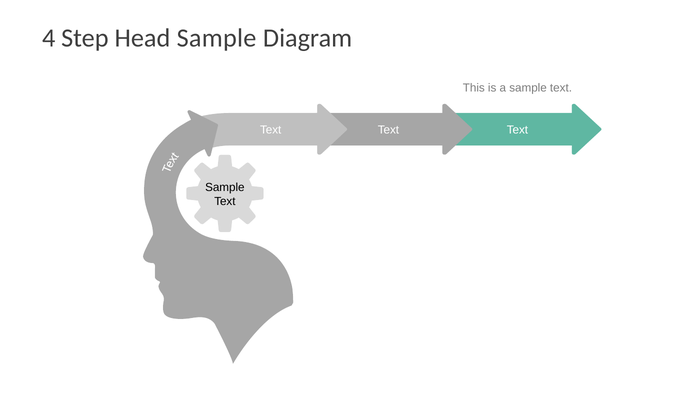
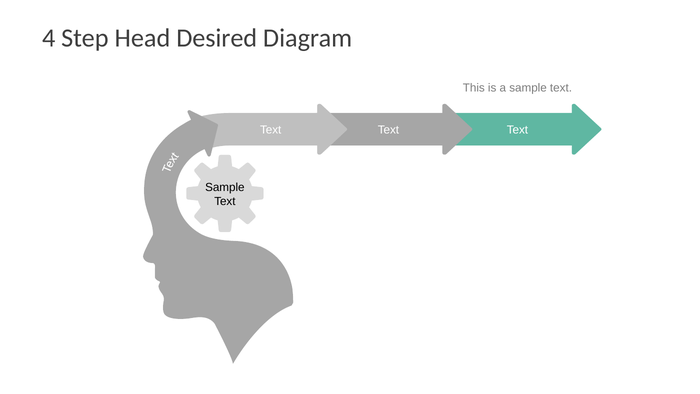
Head Sample: Sample -> Desired (217, 38)
